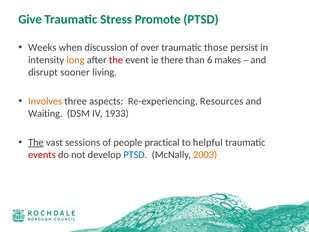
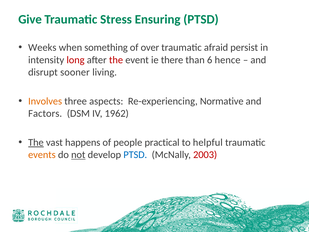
Promote: Promote -> Ensuring (158, 19)
discussion: discussion -> something (106, 48)
those: those -> afraid (216, 48)
long colour: orange -> red (76, 60)
makes: makes -> hence (228, 60)
Resources: Resources -> Normative (222, 101)
Waiting: Waiting -> Factors (45, 113)
1933: 1933 -> 1962 (117, 113)
sessions: sessions -> happens (83, 142)
events colour: red -> orange (42, 155)
not underline: none -> present (78, 155)
2003 colour: orange -> red (205, 155)
